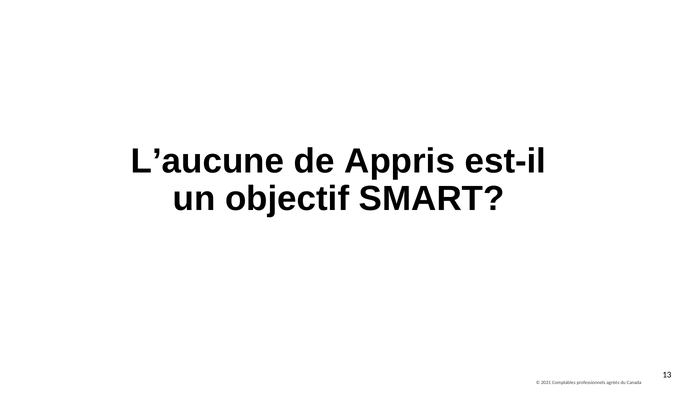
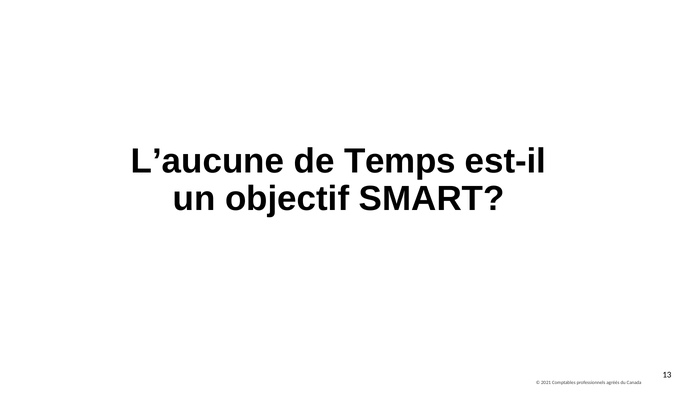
Appris: Appris -> Temps (400, 161)
